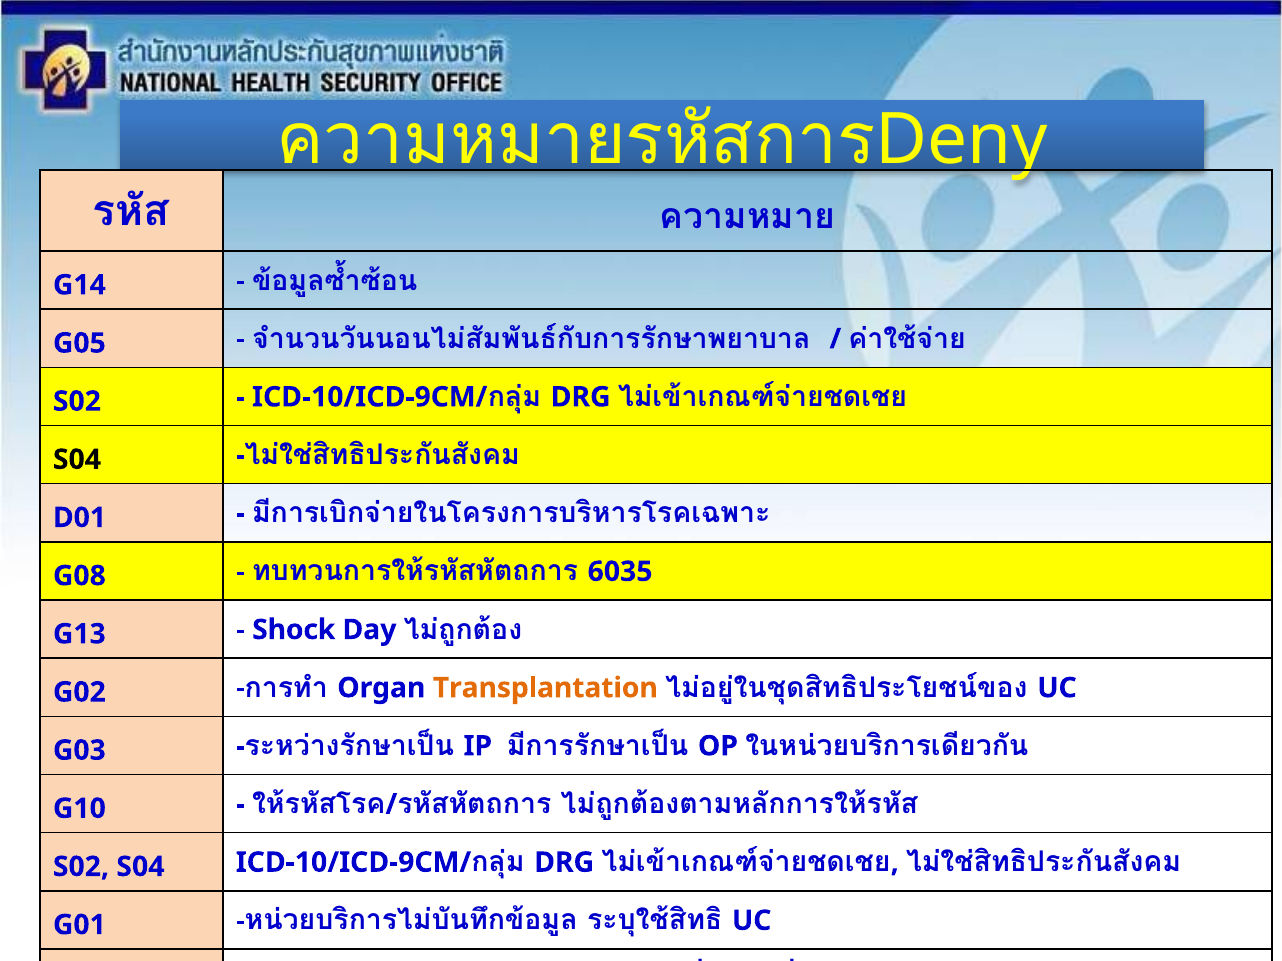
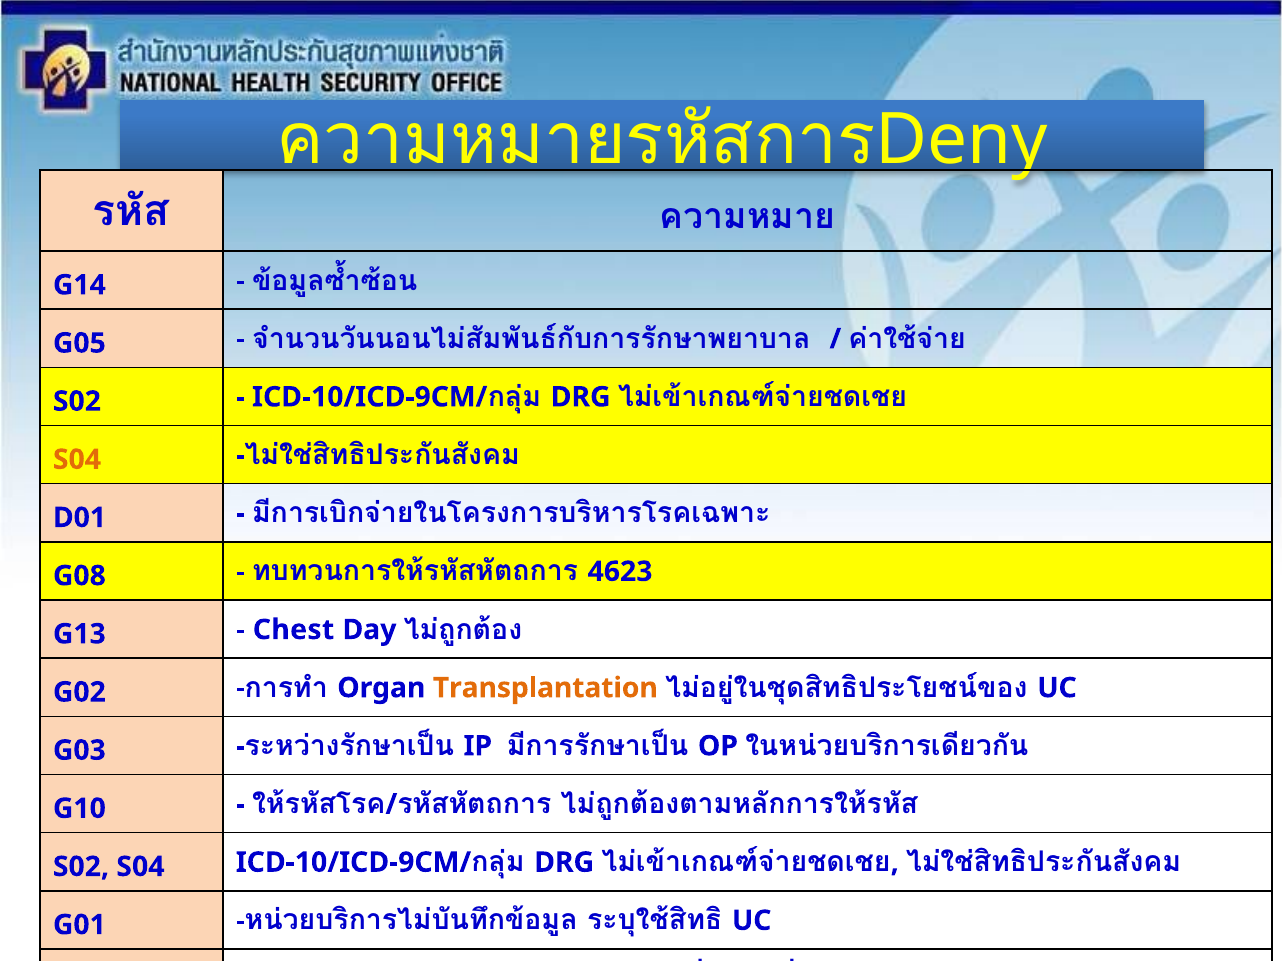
S04 colour: black -> orange (77, 460)
6035: 6035 -> 4623 (620, 572)
Shock: Shock -> Chest (294, 630)
